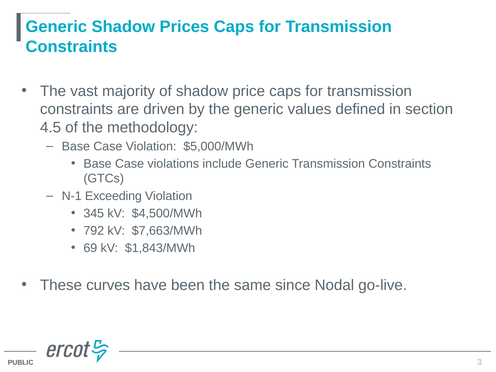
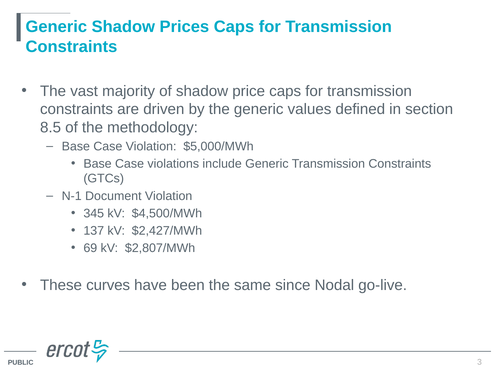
4.5: 4.5 -> 8.5 (51, 127)
Exceeding: Exceeding -> Document (113, 196)
792: 792 -> 137 (94, 231)
$7,663/MWh: $7,663/MWh -> $2,427/MWh (167, 231)
$1,843/MWh: $1,843/MWh -> $2,807/MWh (160, 248)
